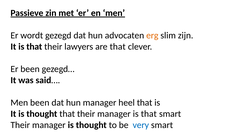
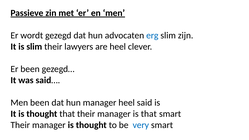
erg colour: orange -> blue (152, 35)
It is that: that -> slim (34, 47)
are that: that -> heel (118, 47)
heel that: that -> said (145, 103)
